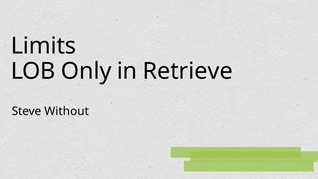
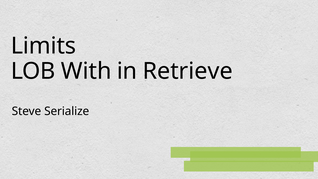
Only: Only -> With (86, 71)
Without: Without -> Serialize (67, 111)
